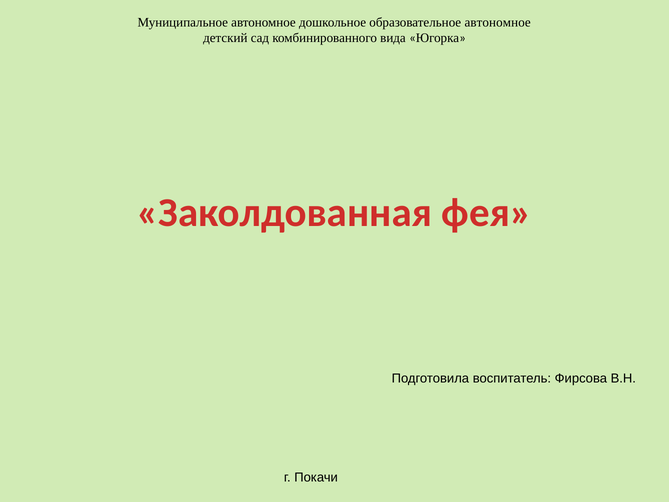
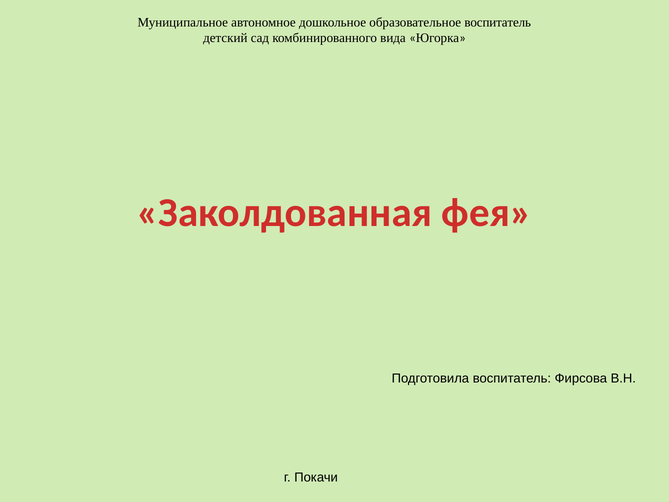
образовательное автономное: автономное -> воспитатель (498, 22)
